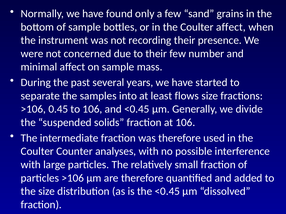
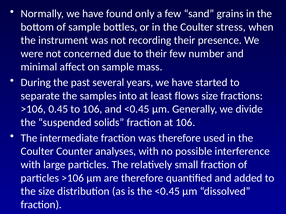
Coulter affect: affect -> stress (231, 27)
